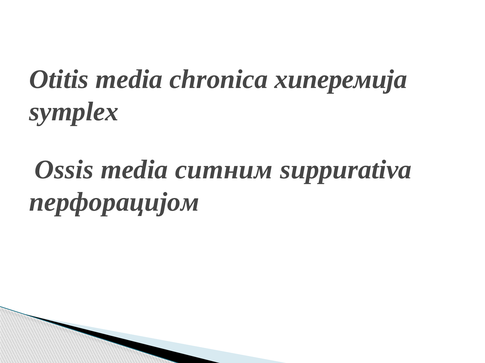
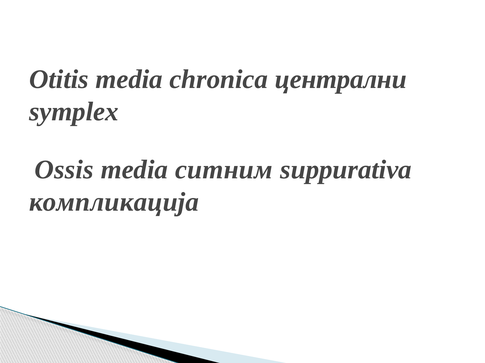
хиперемија: хиперемија -> централни (341, 79)
перфорацијом: перфорацијом -> компликација (114, 202)
